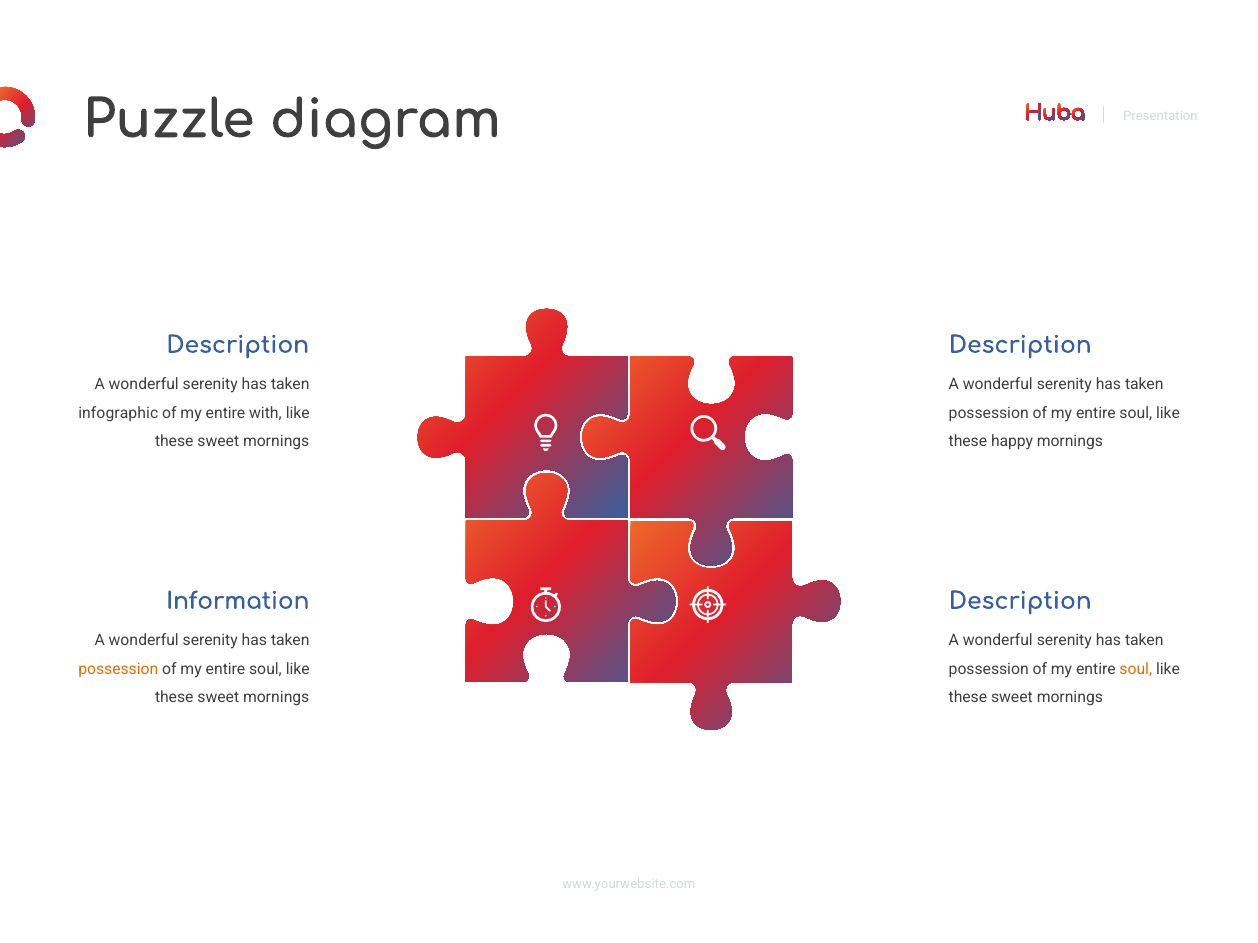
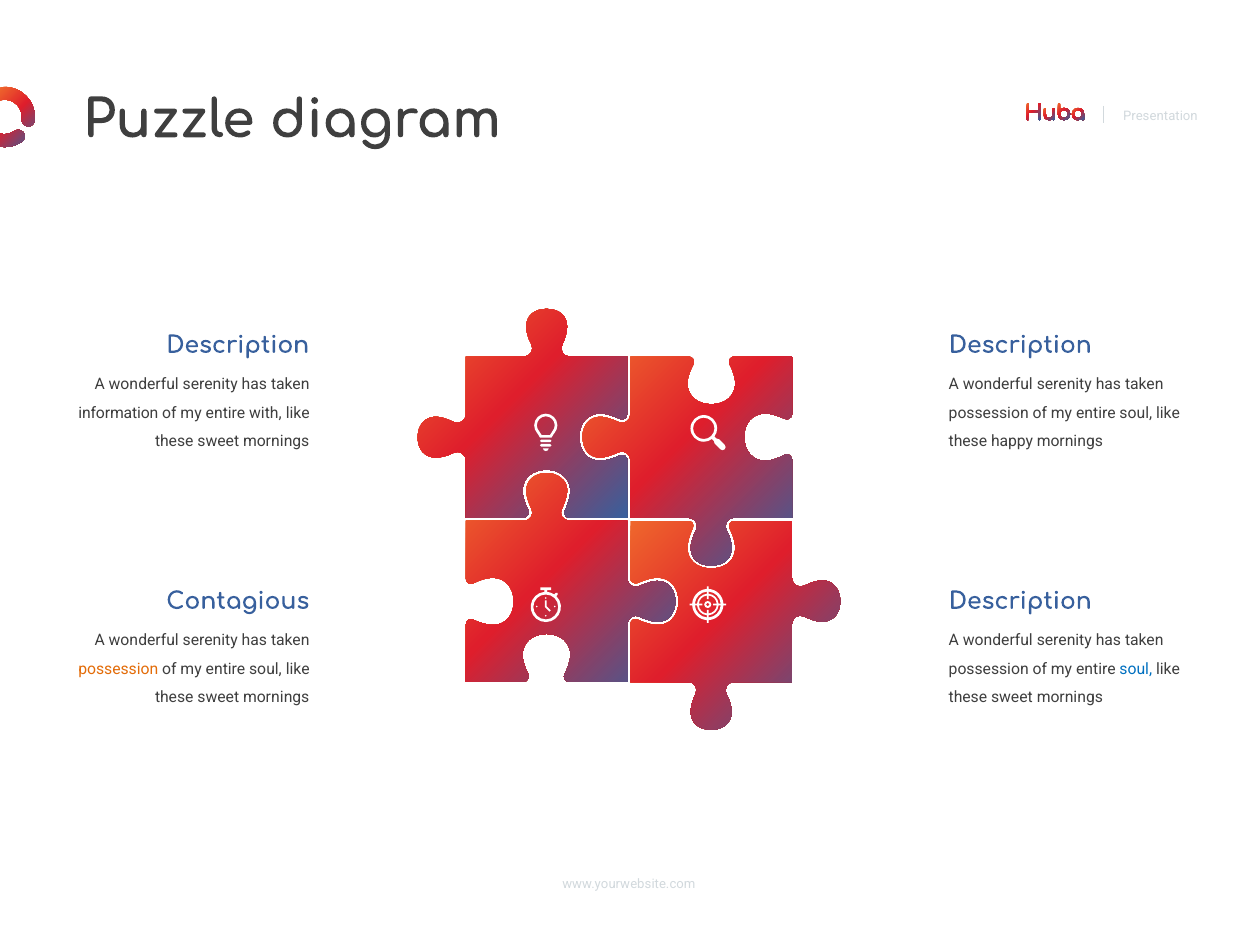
infographic: infographic -> information (118, 413)
Information: Information -> Contagious (238, 601)
soul colour: orange -> blue (1136, 669)
